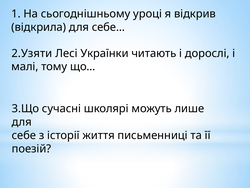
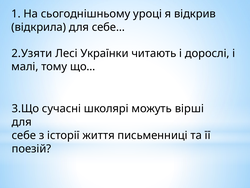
лише: лише -> вірші (189, 108)
